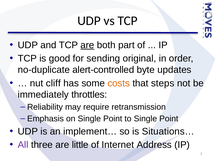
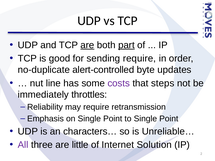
part underline: none -> present (126, 45)
sending original: original -> require (139, 58)
cliff: cliff -> line (53, 83)
costs colour: orange -> purple (119, 83)
implement…: implement… -> characters… (90, 132)
Situations…: Situations… -> Unreliable… (168, 132)
Address: Address -> Solution (154, 145)
